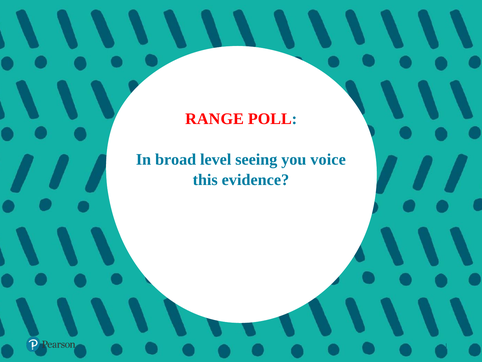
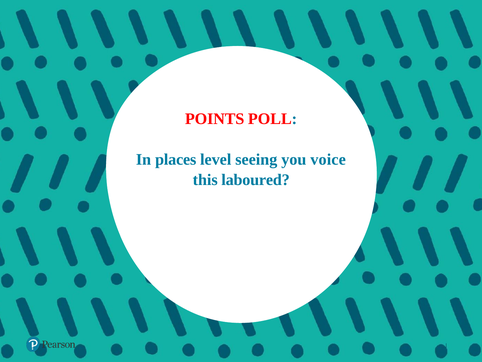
RANGE: RANGE -> POINTS (215, 119)
broad: broad -> places (176, 159)
evidence: evidence -> laboured (256, 180)
